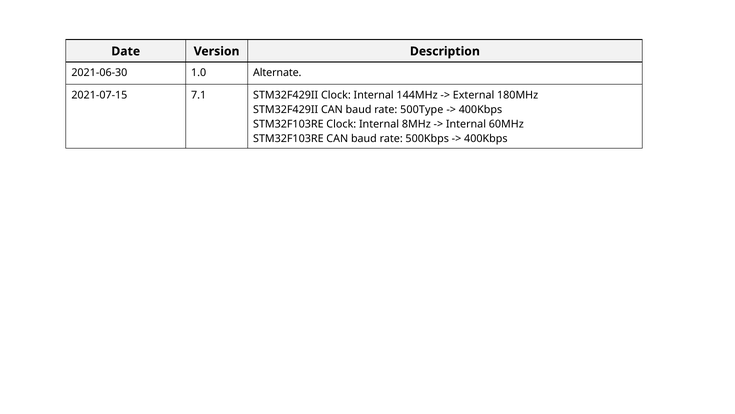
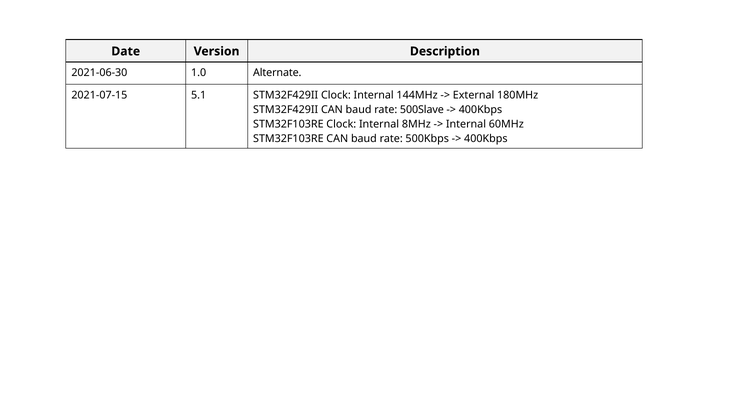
7.1: 7.1 -> 5.1 (199, 95)
500Type: 500Type -> 500Slave (422, 110)
